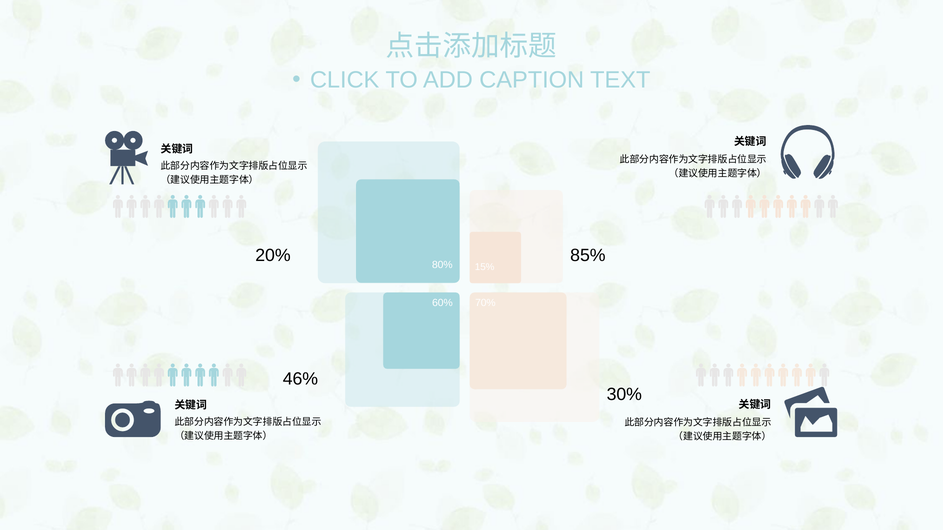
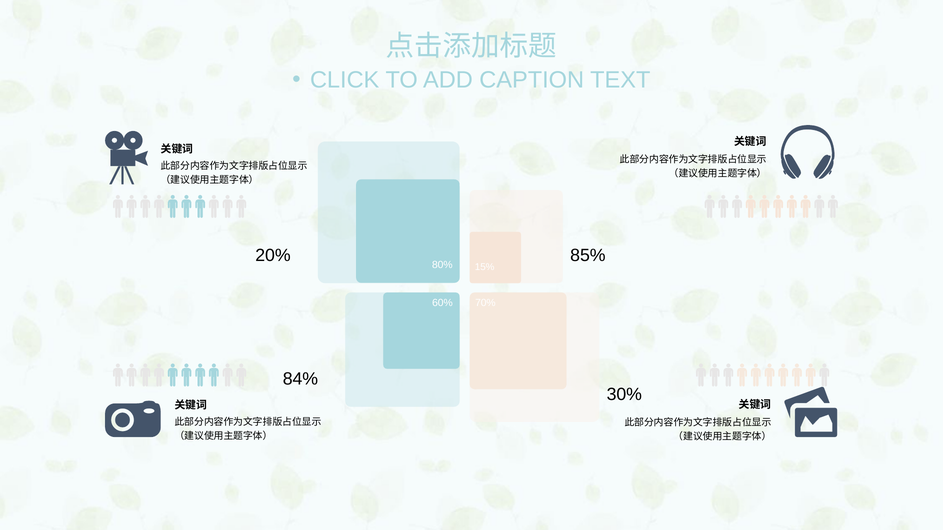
46%: 46% -> 84% (300, 379)
